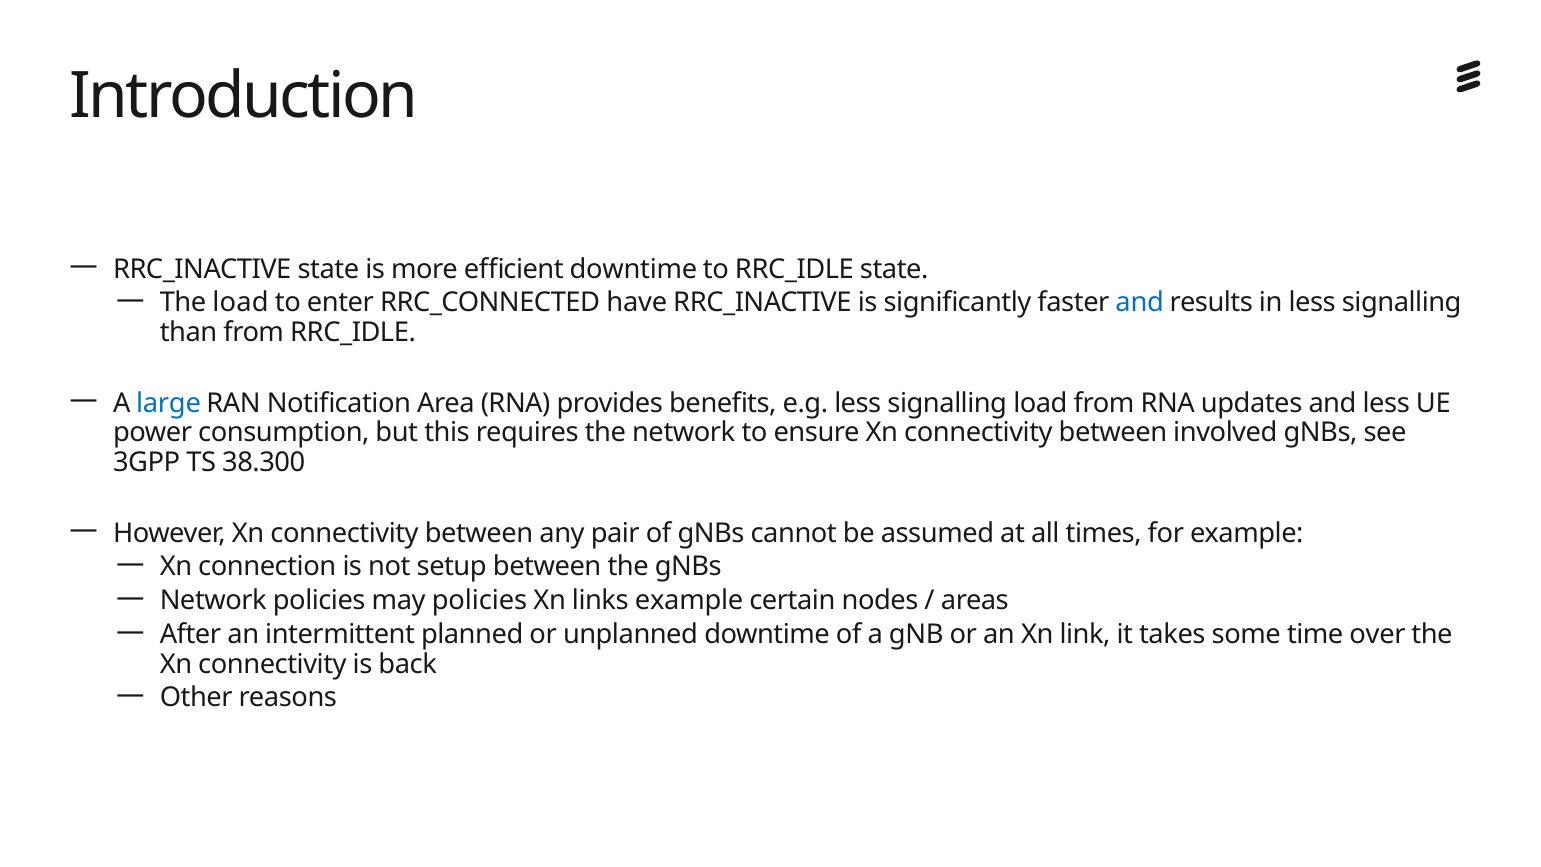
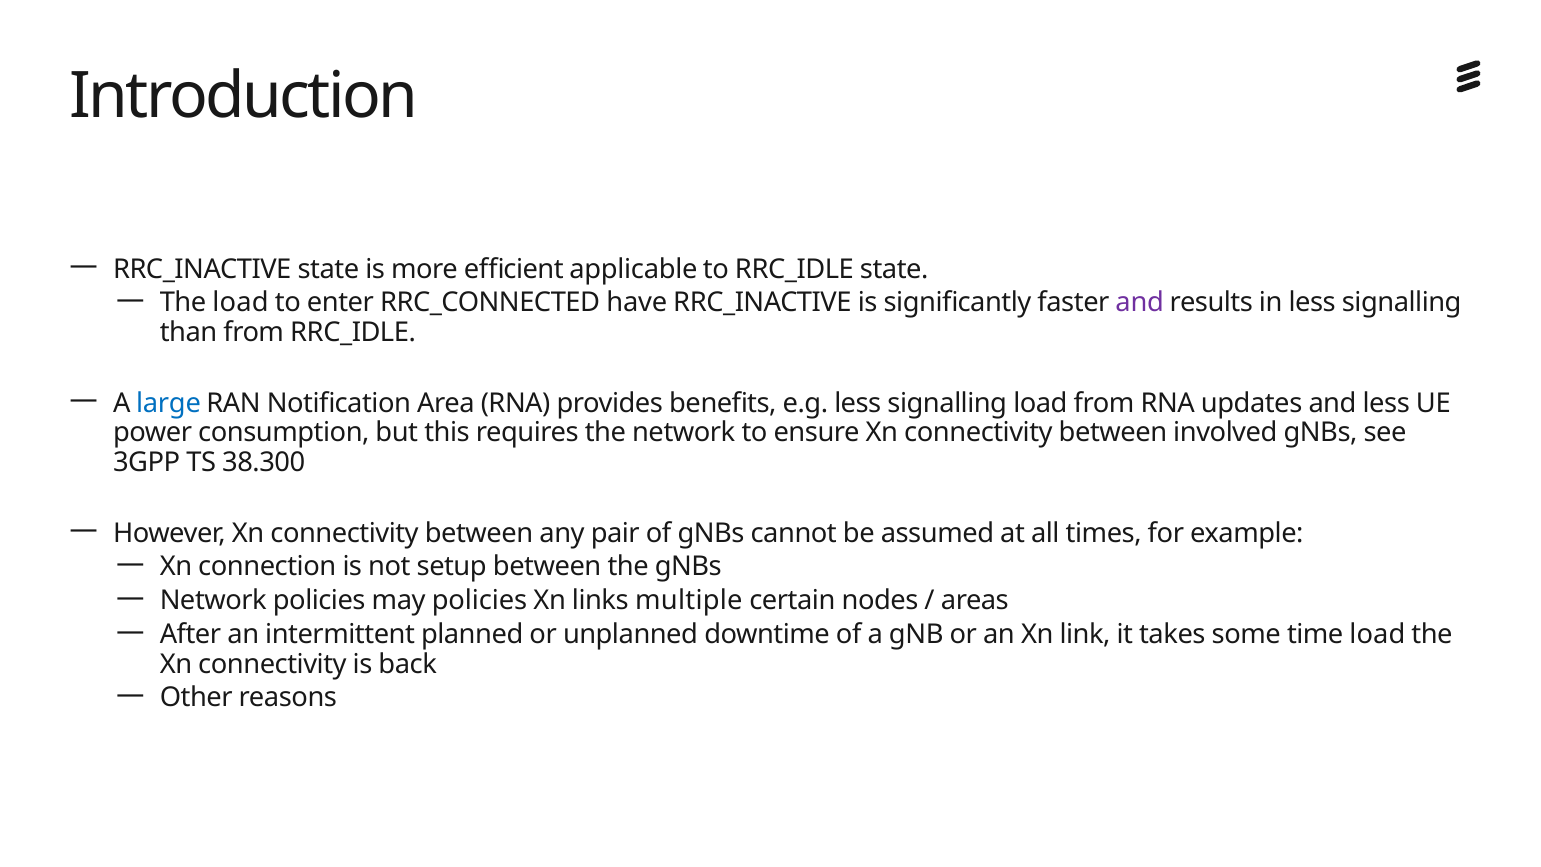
efficient downtime: downtime -> applicable (633, 269)
and colour: blue -> purple (1140, 303)
links example: example -> multiple (689, 601)
time over: over -> load (1377, 634)
